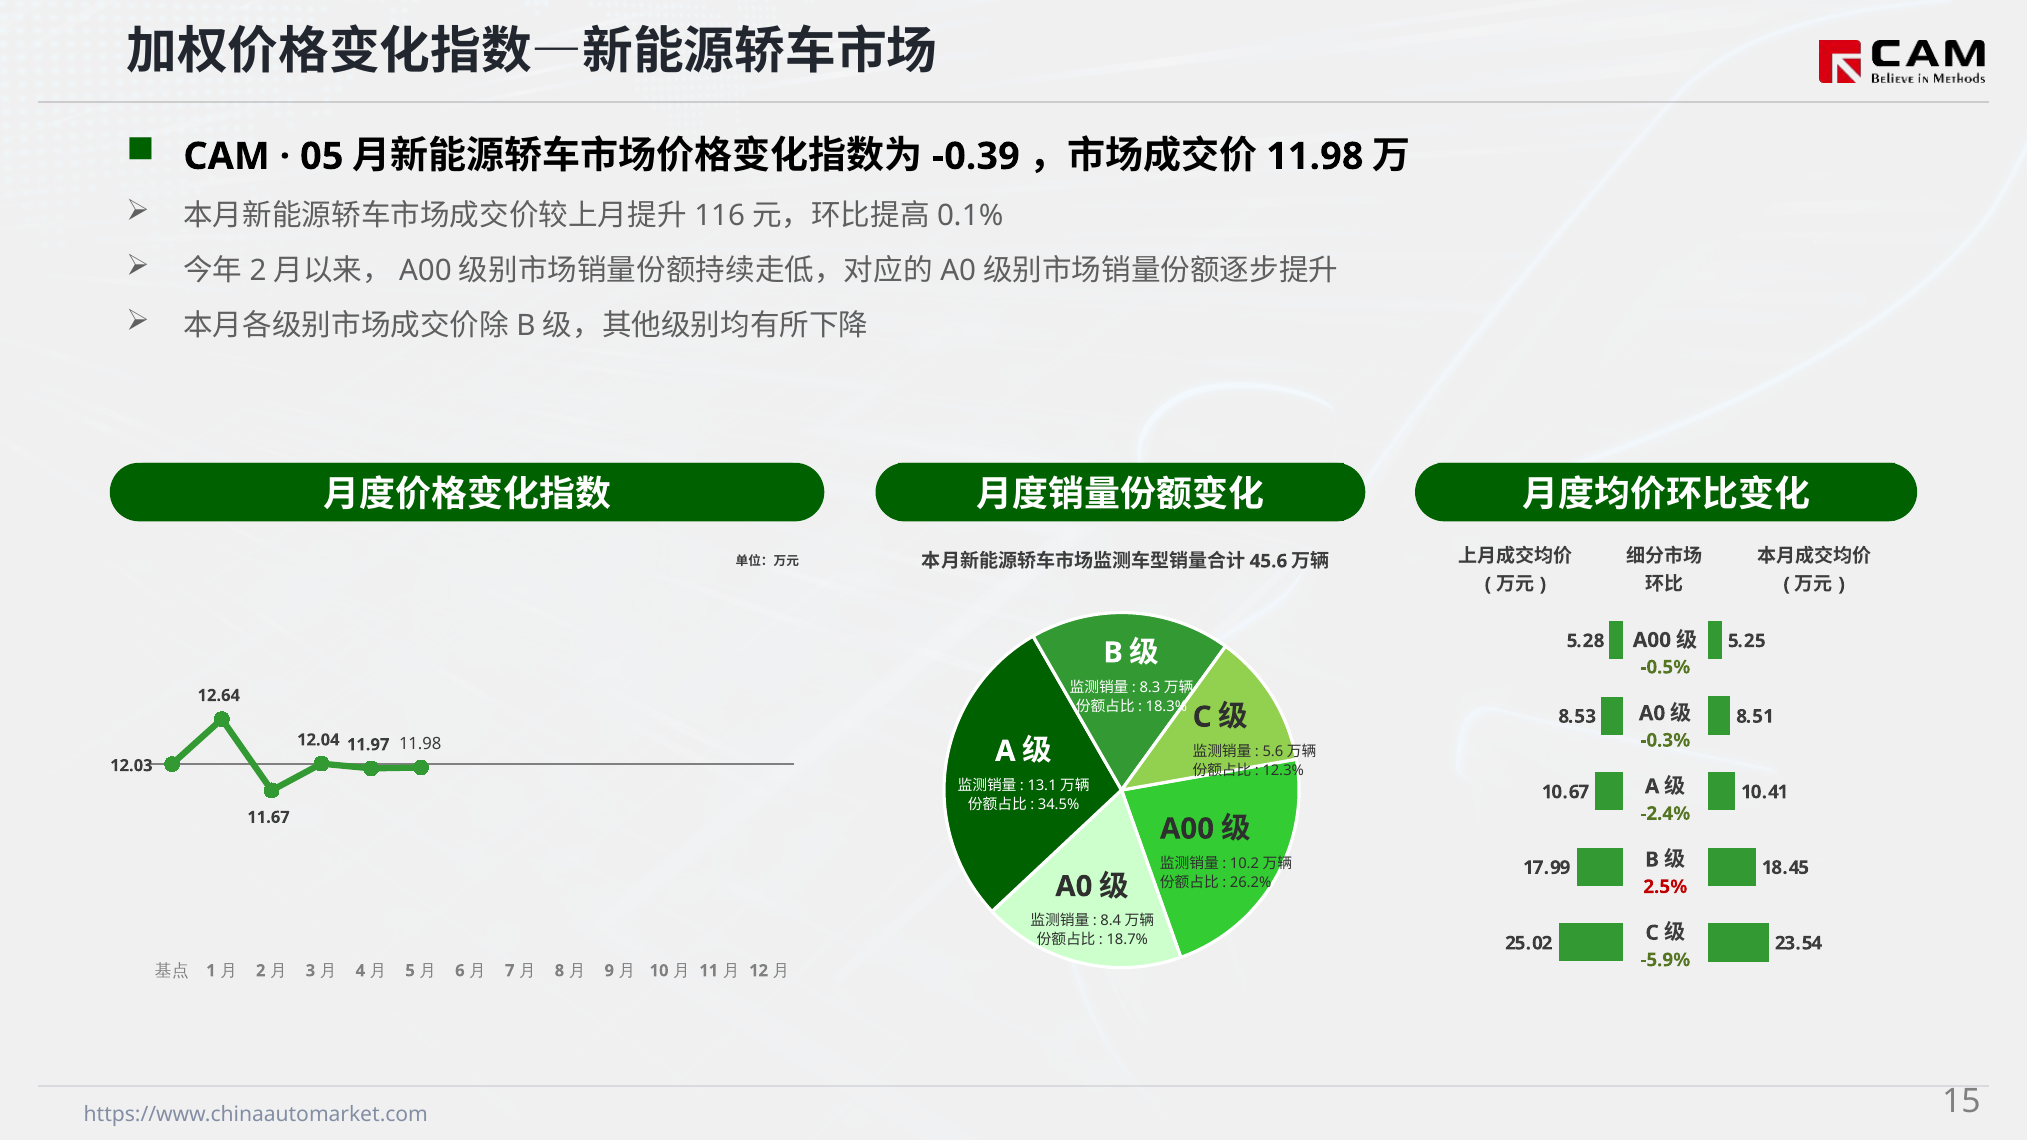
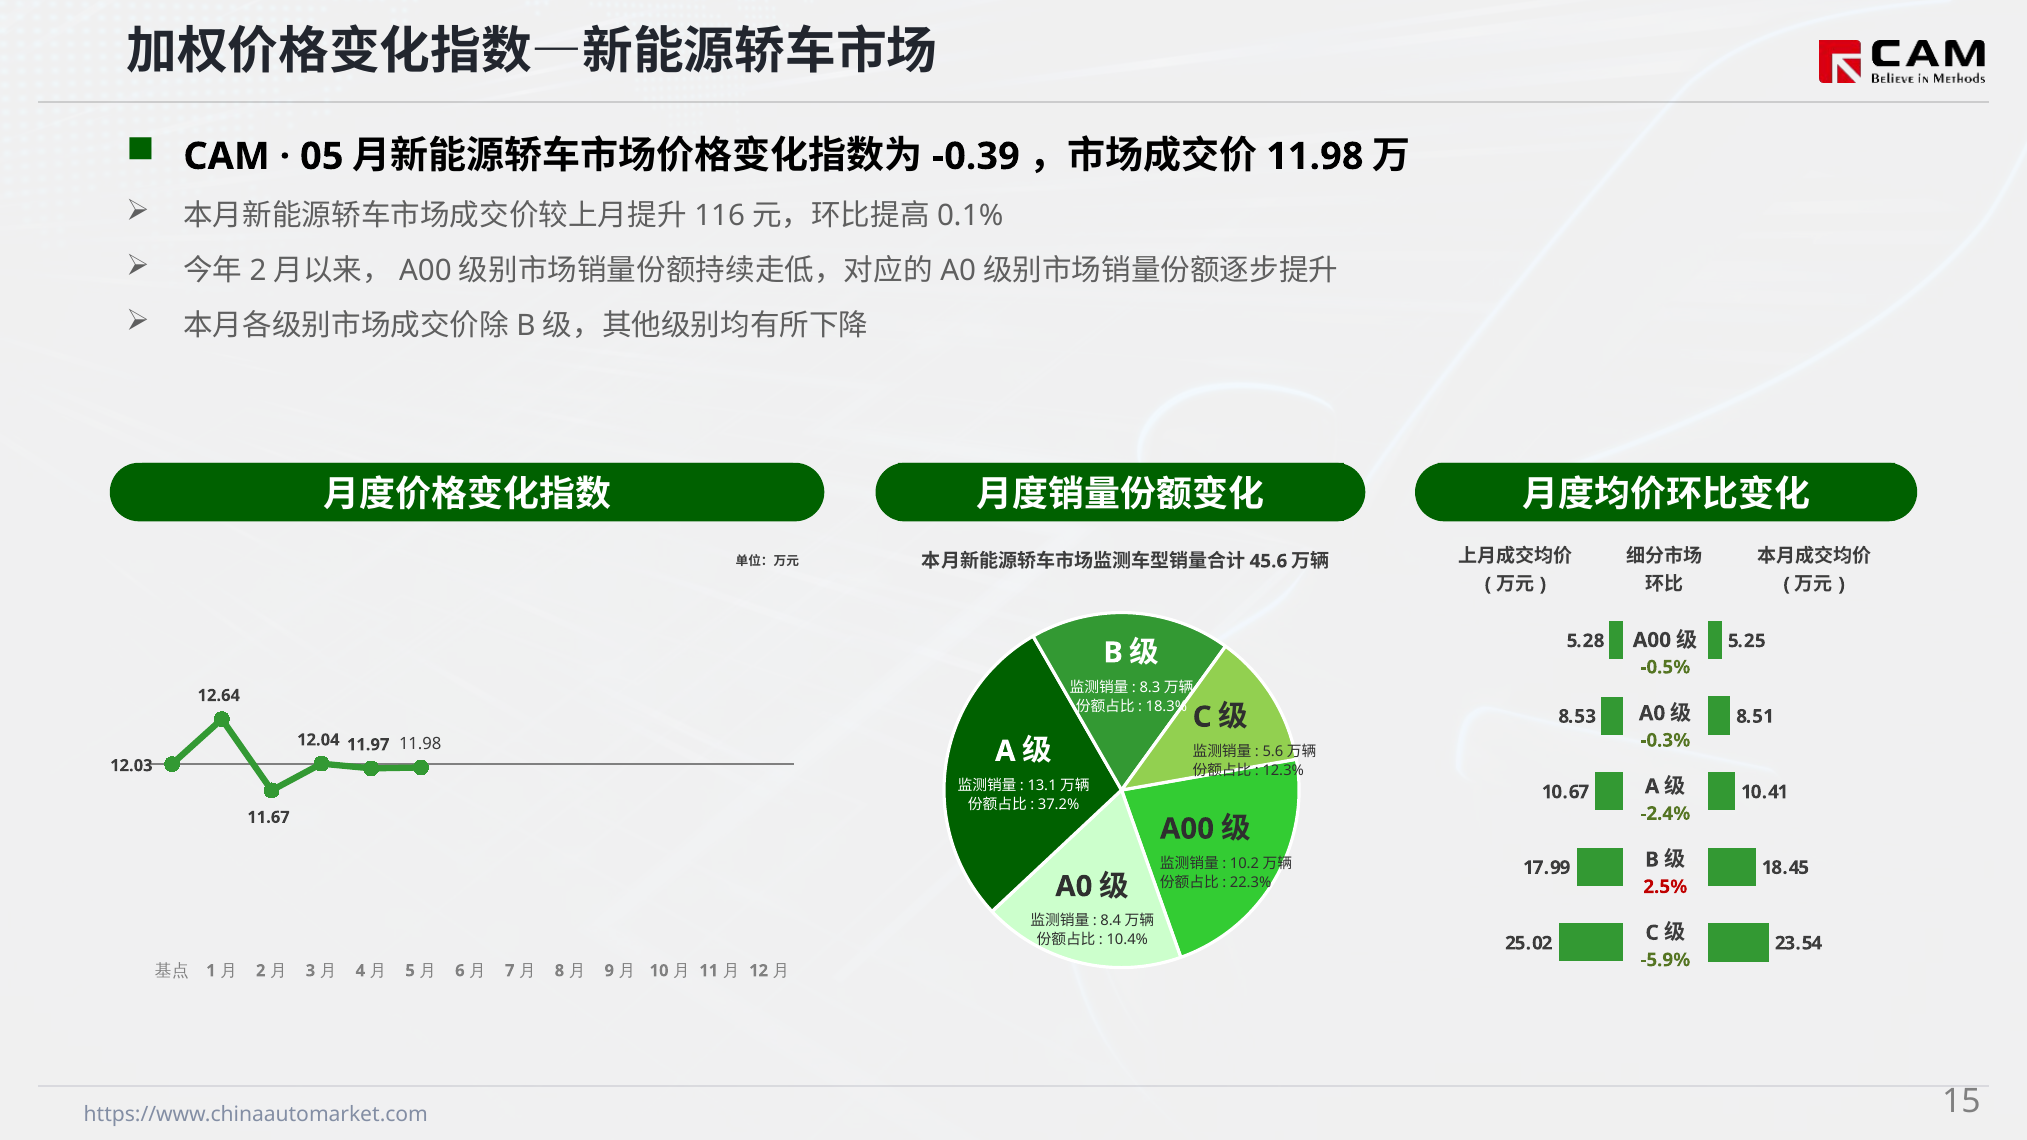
34.5%: 34.5% -> 37.2% (1059, 805)
26.2%: 26.2% -> 22.3% (1251, 882)
18.7%: 18.7% -> 10.4% (1127, 940)
